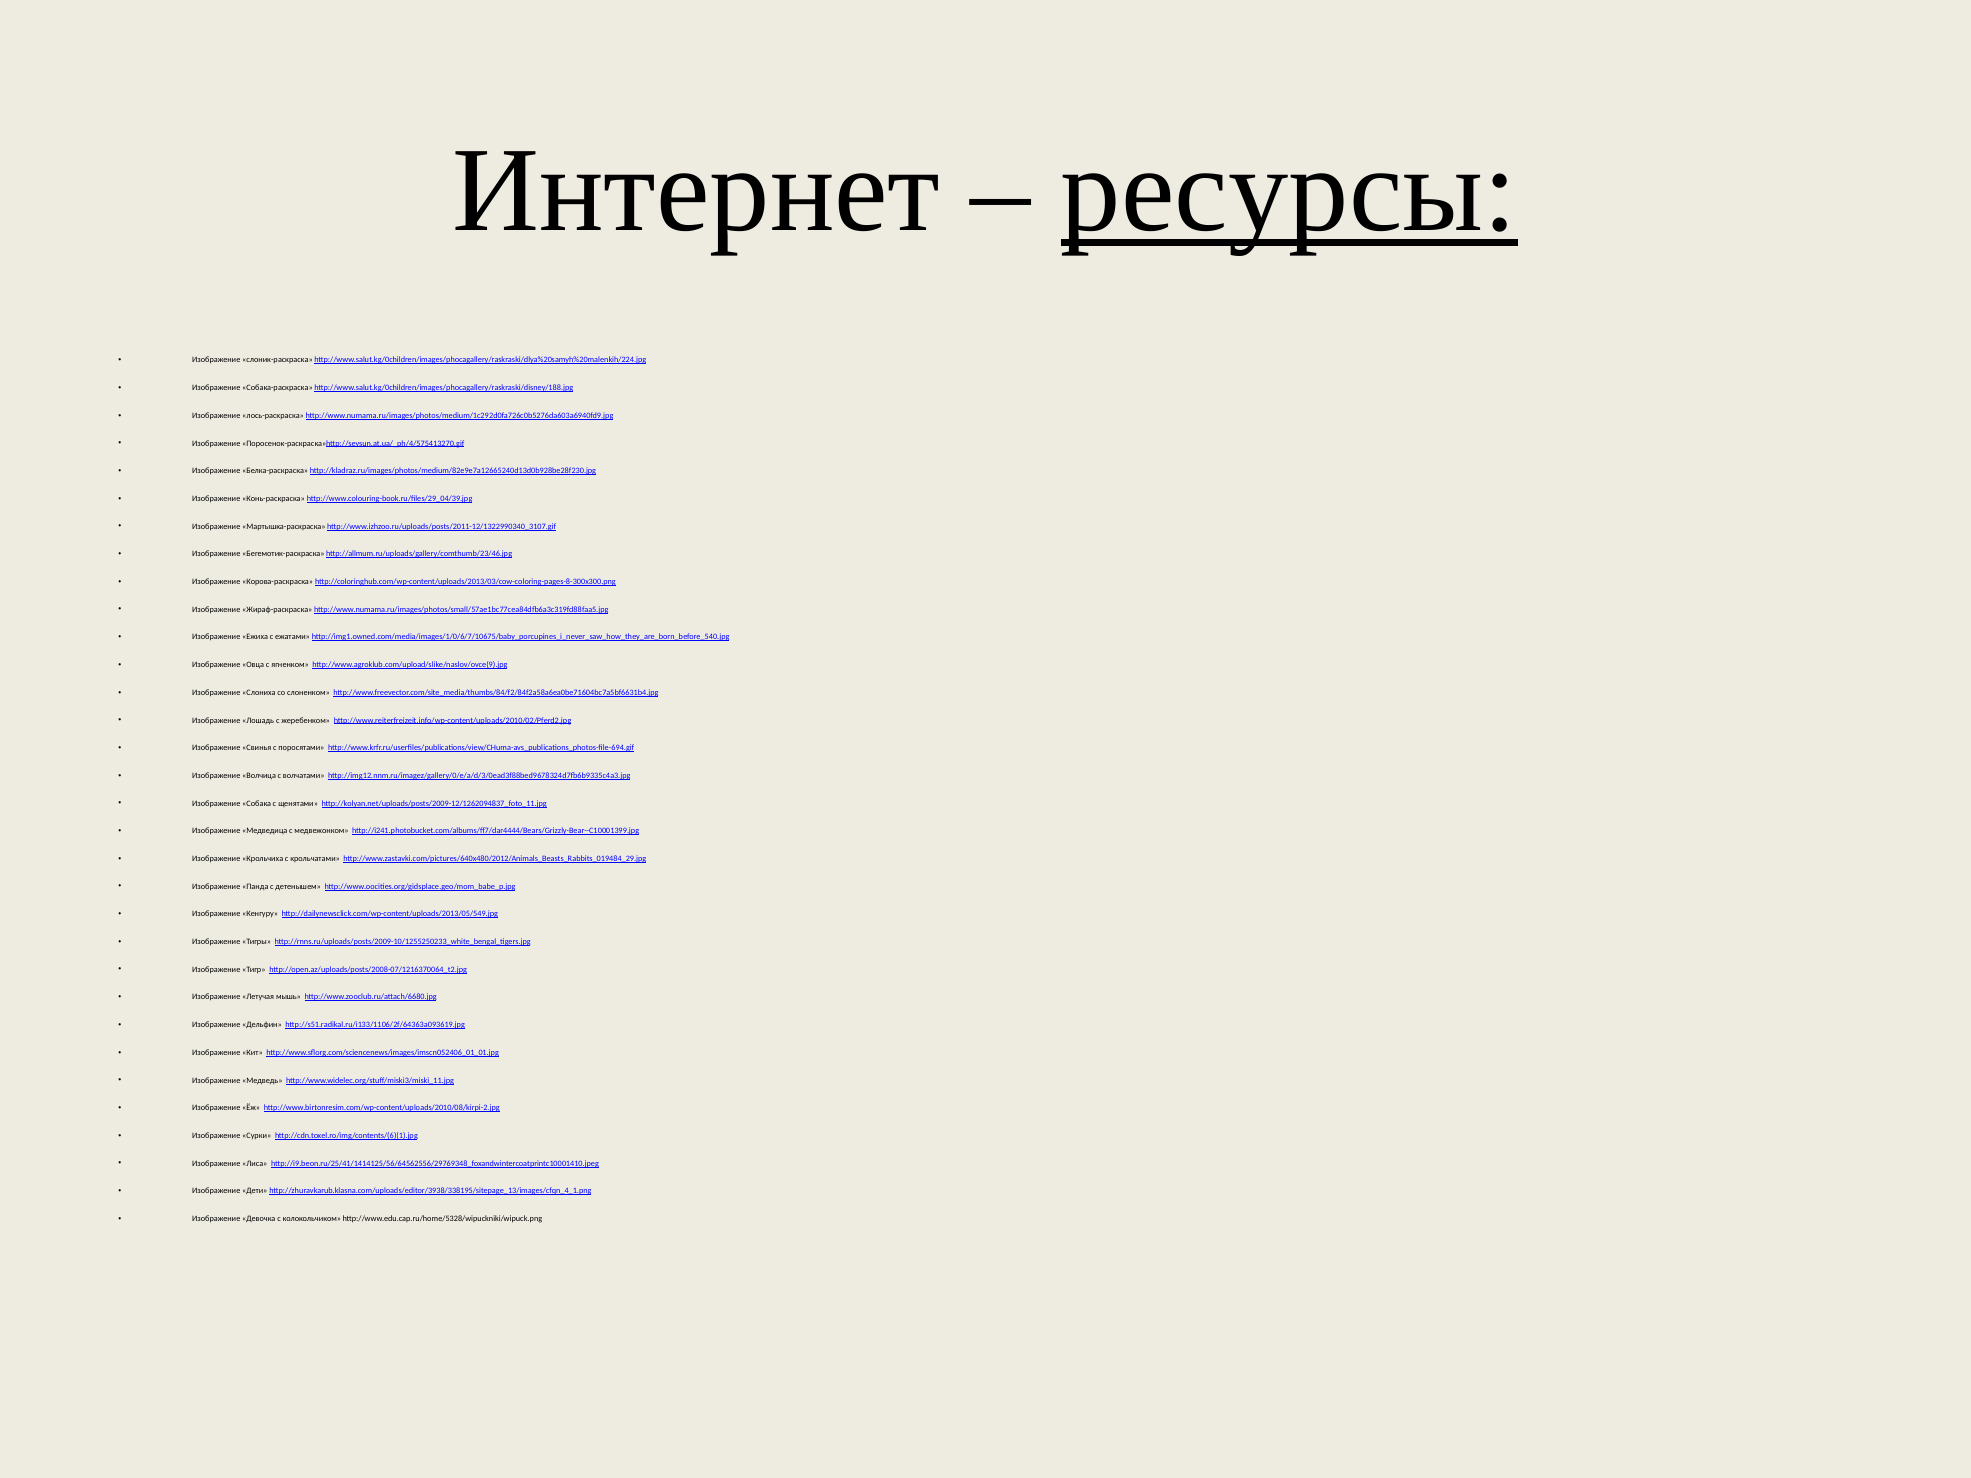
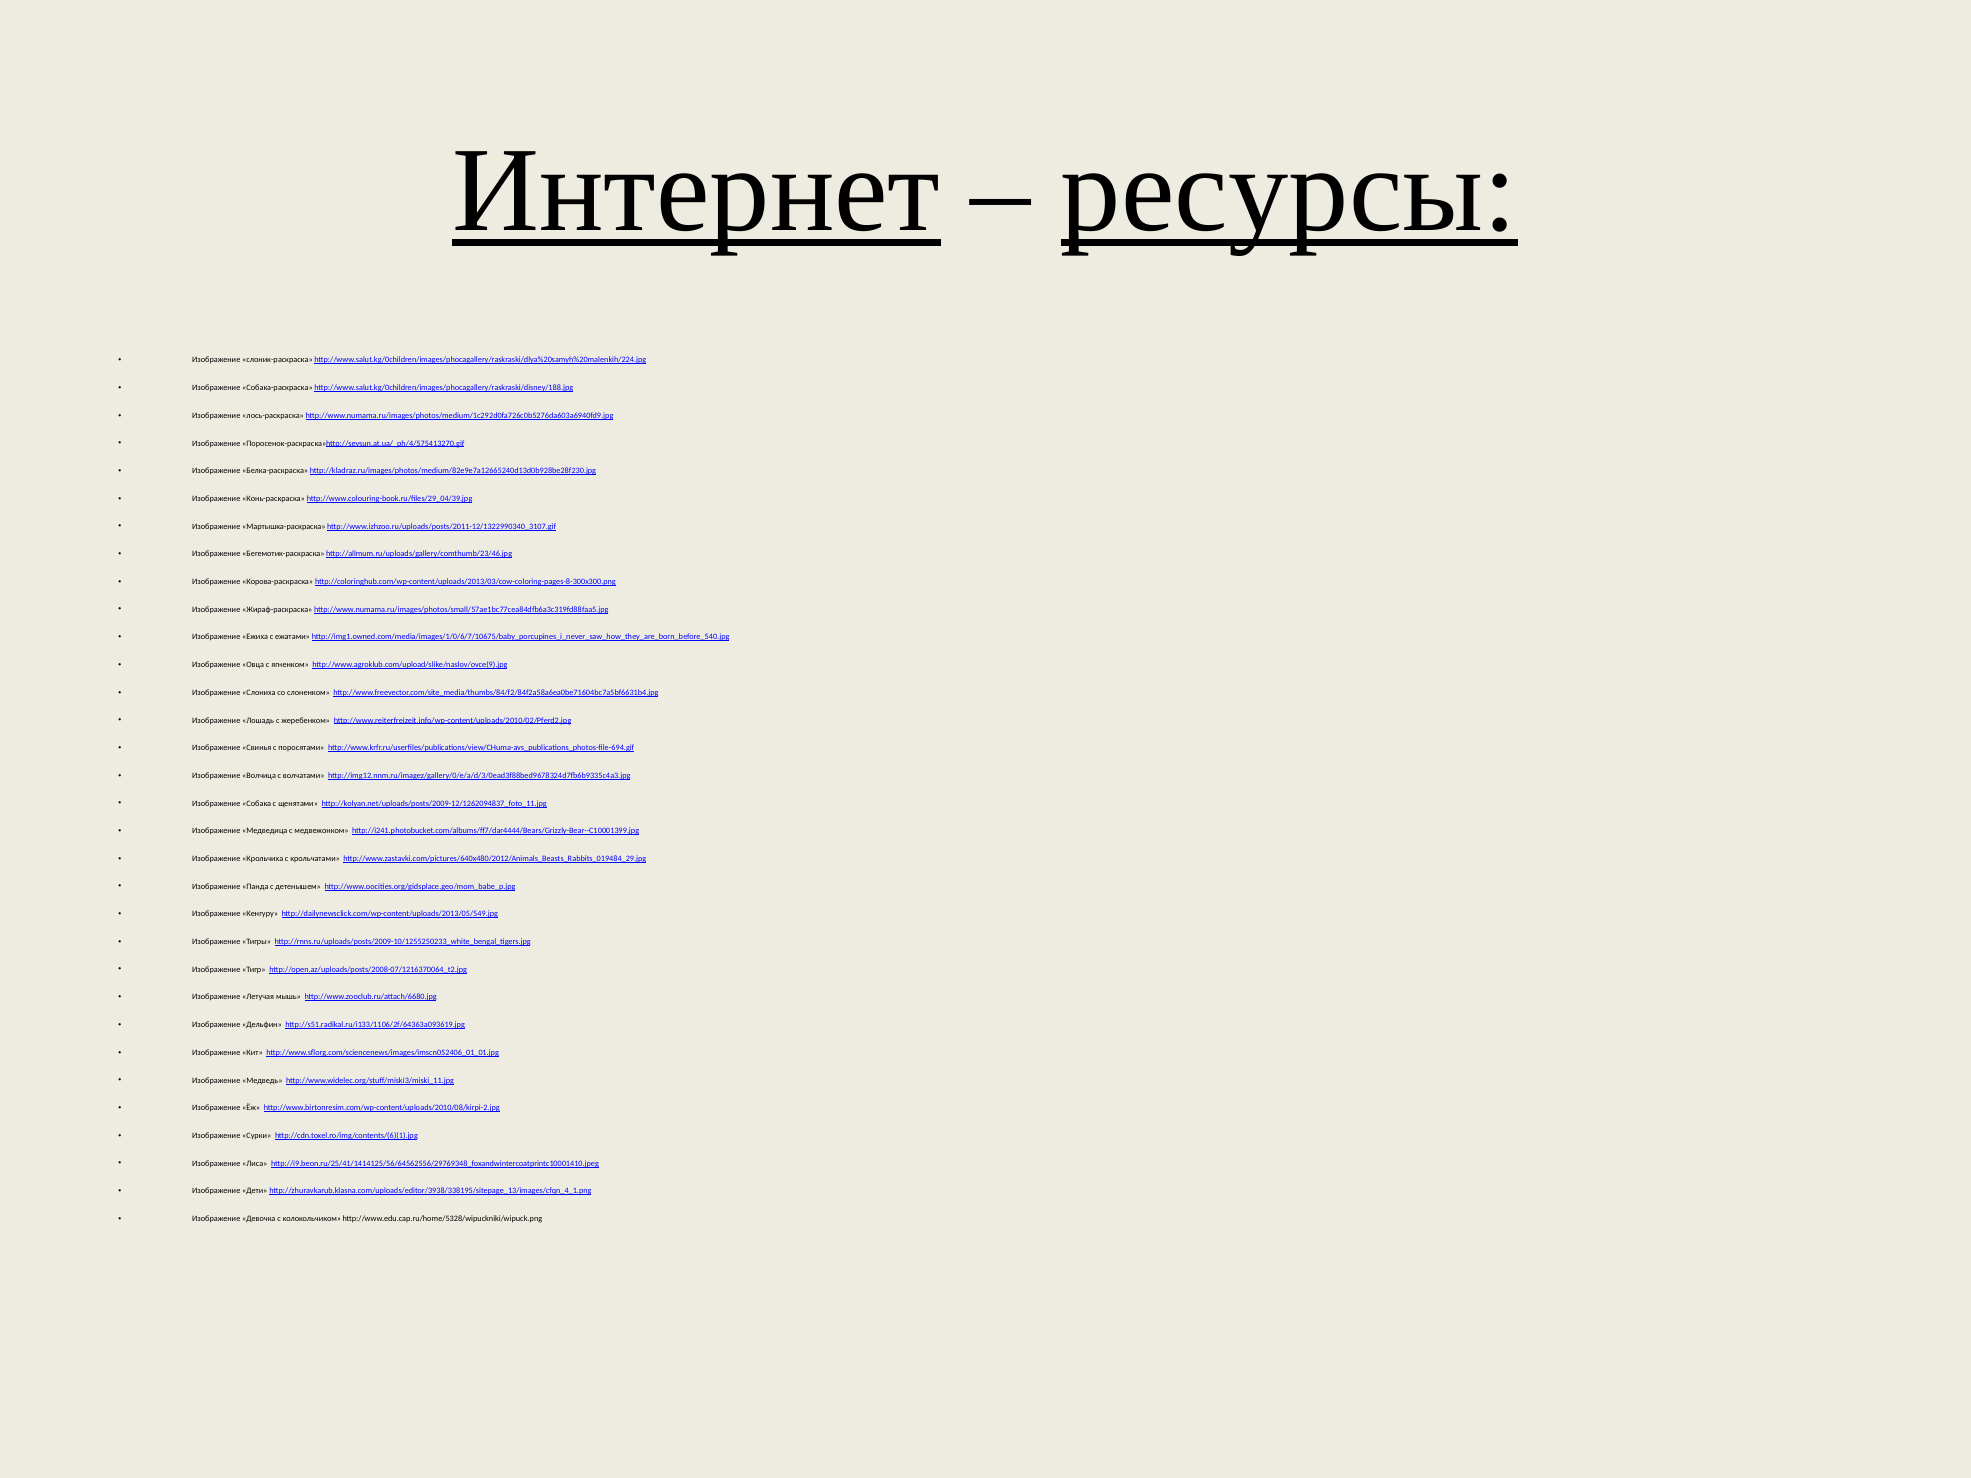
Интернет underline: none -> present (696, 191)
